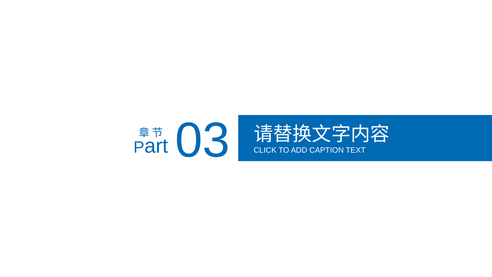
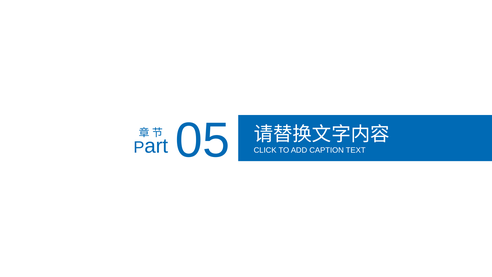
03: 03 -> 05 (203, 140)
